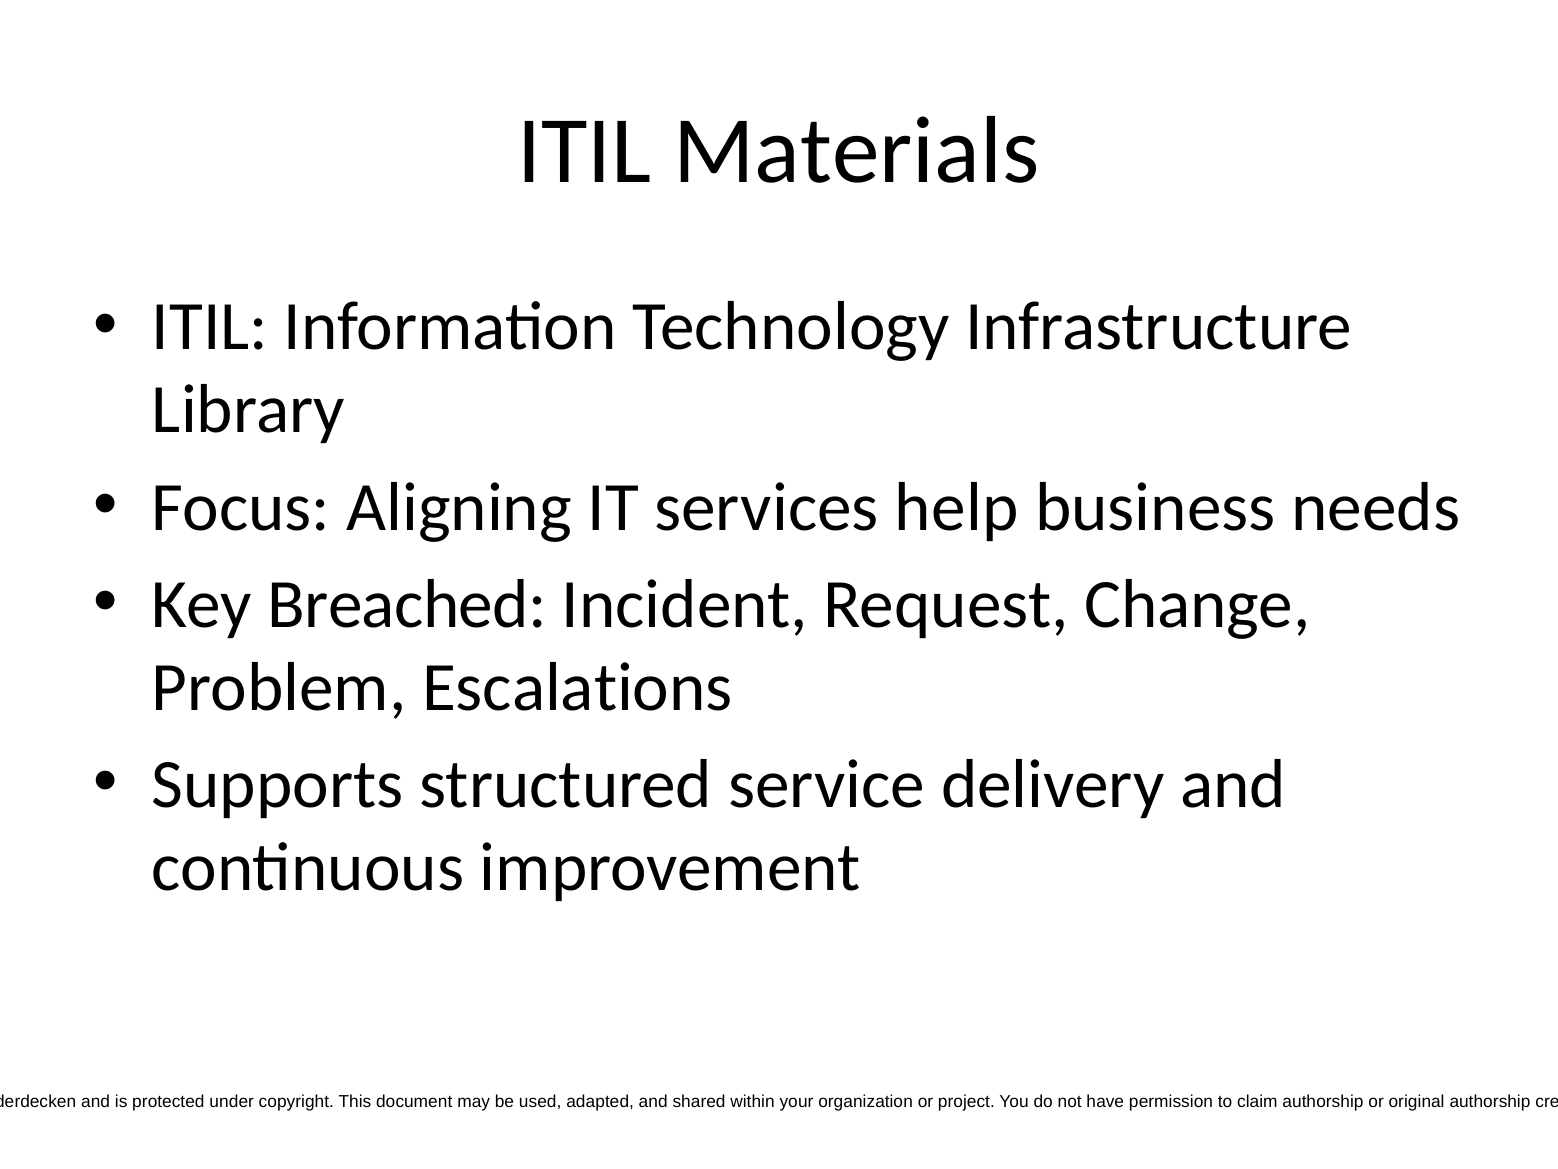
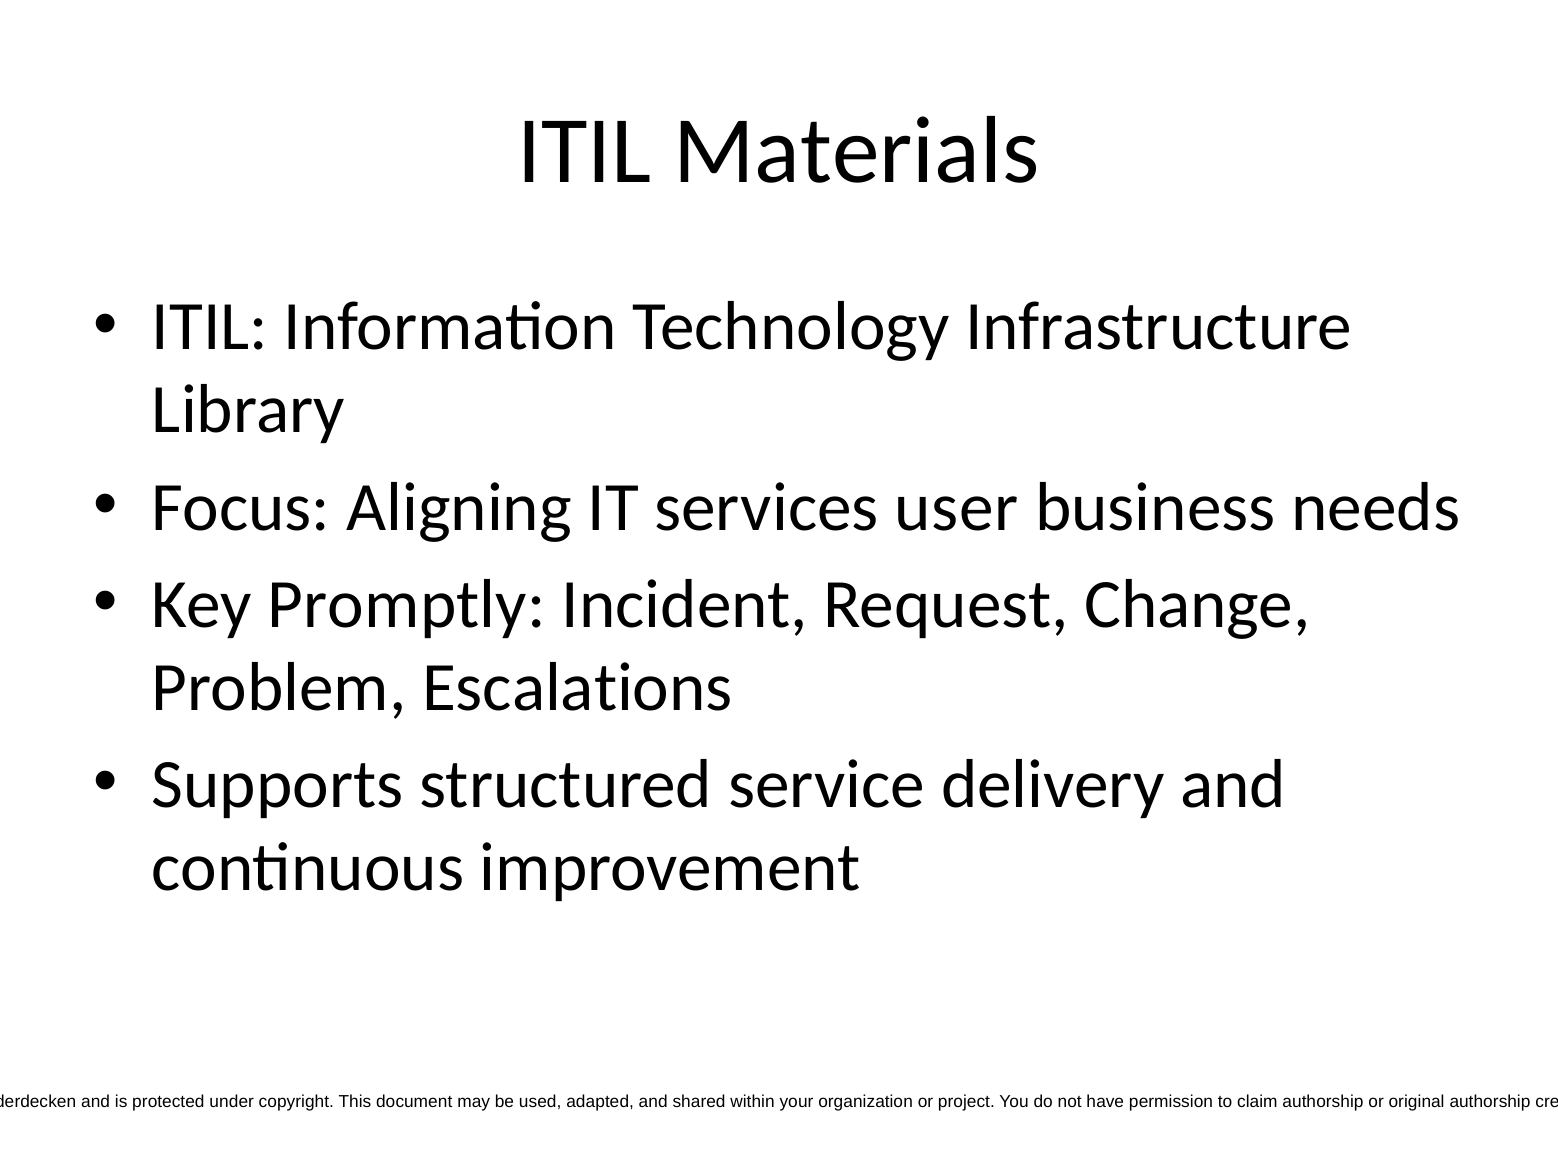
help: help -> user (957, 507)
Breached: Breached -> Promptly (407, 604)
